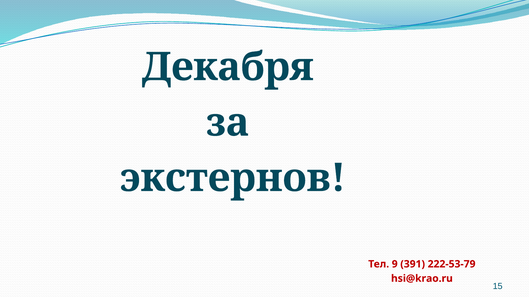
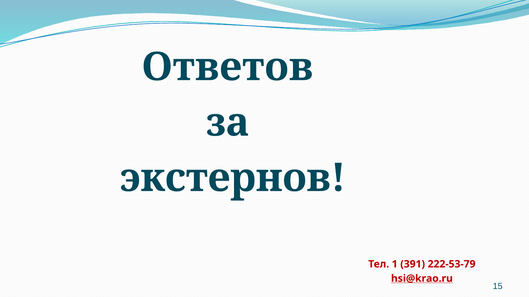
Декабря: Декабря -> Ответов (227, 67)
9: 9 -> 1 (395, 265)
hsi@krao.ru underline: none -> present (422, 279)
